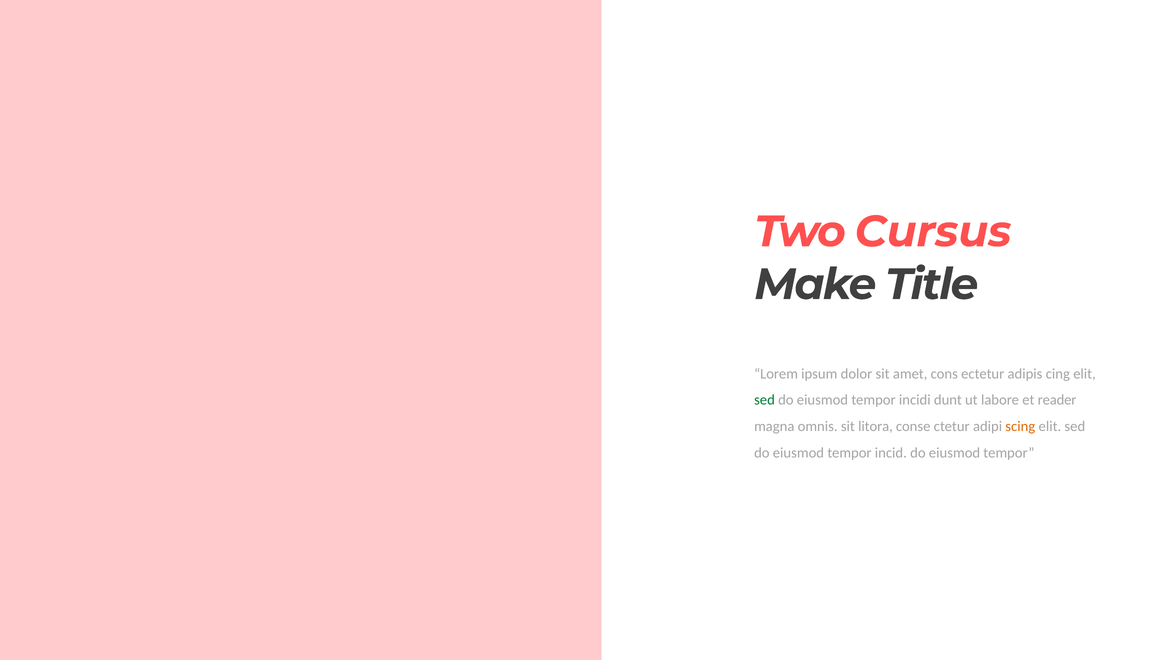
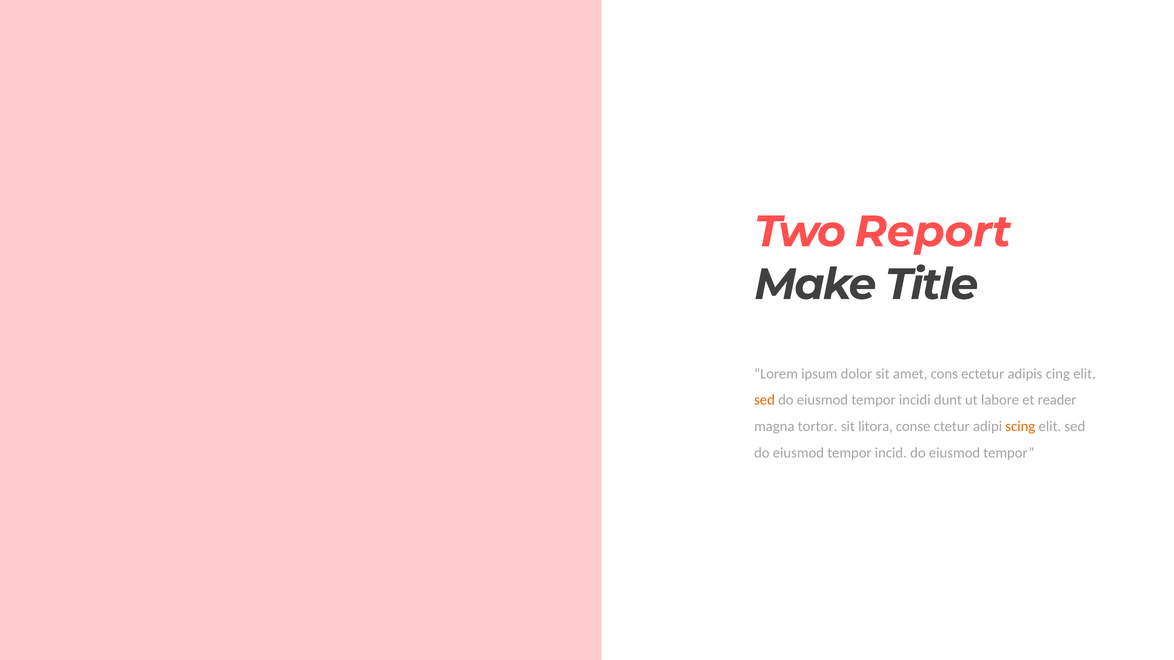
Cursus: Cursus -> Report (933, 232)
sed colour: green -> orange (764, 400)
omnis: omnis -> tortor (818, 427)
